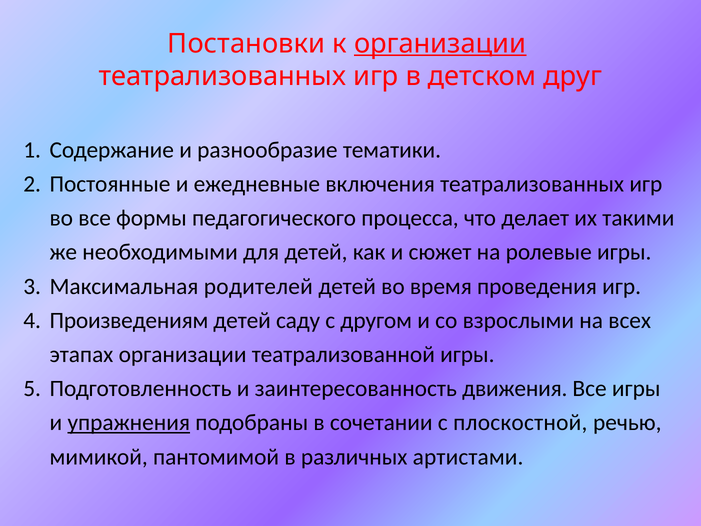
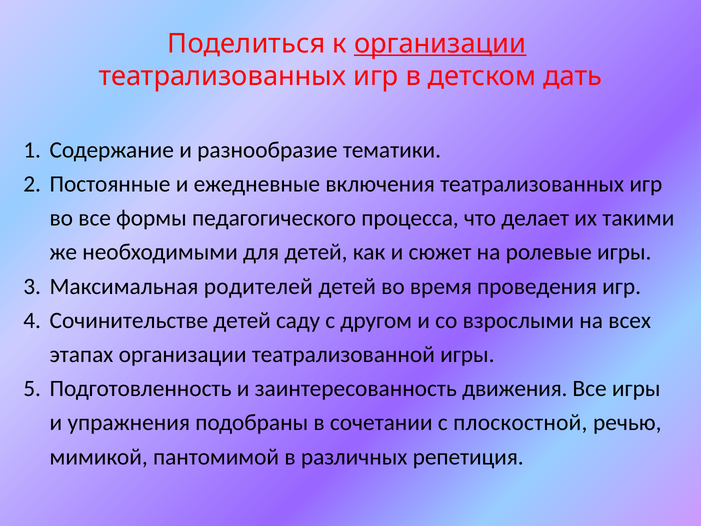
Постановки: Постановки -> Поделиться (246, 44)
друг: друг -> дать (573, 76)
Произведениям: Произведениям -> Сочинительстве (129, 320)
упражнения underline: present -> none (129, 423)
артистами: артистами -> репетиция (468, 457)
